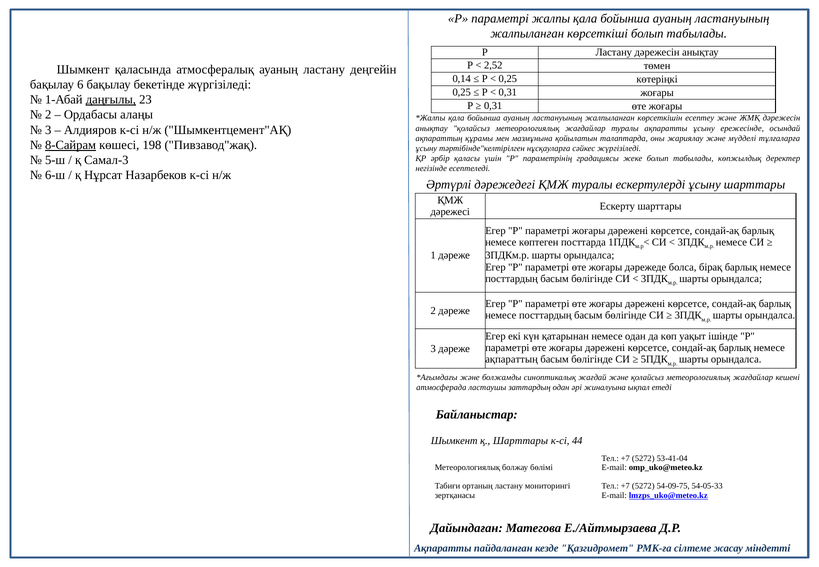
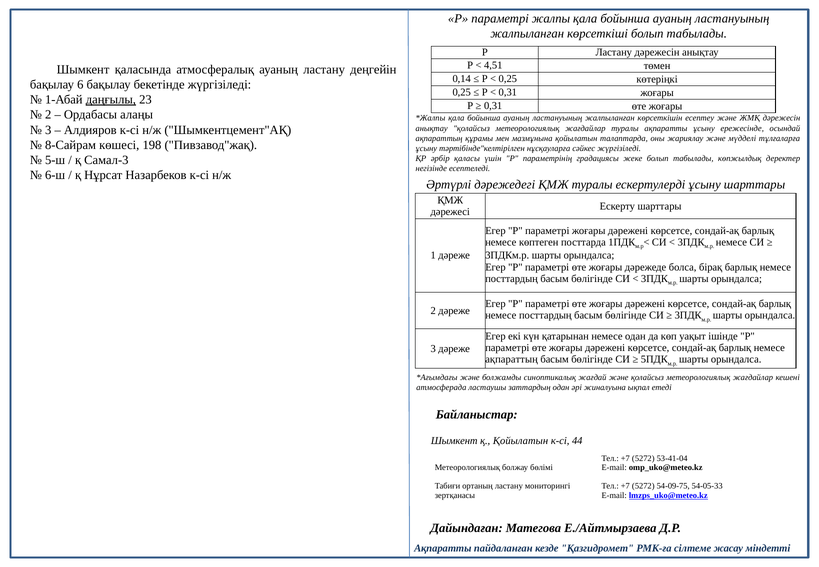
2,52: 2,52 -> 4,51 (493, 65)
8-Сайрам underline: present -> none (71, 145)
қ Шарттары: Шарттары -> Қойылатын (521, 441)
